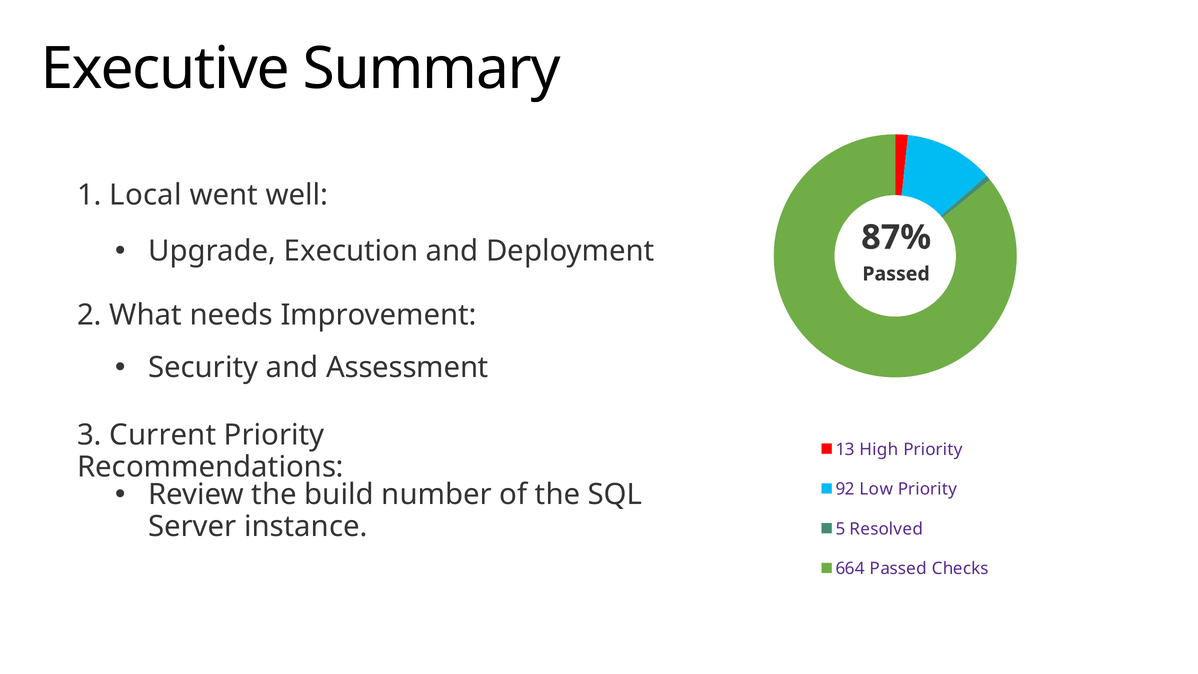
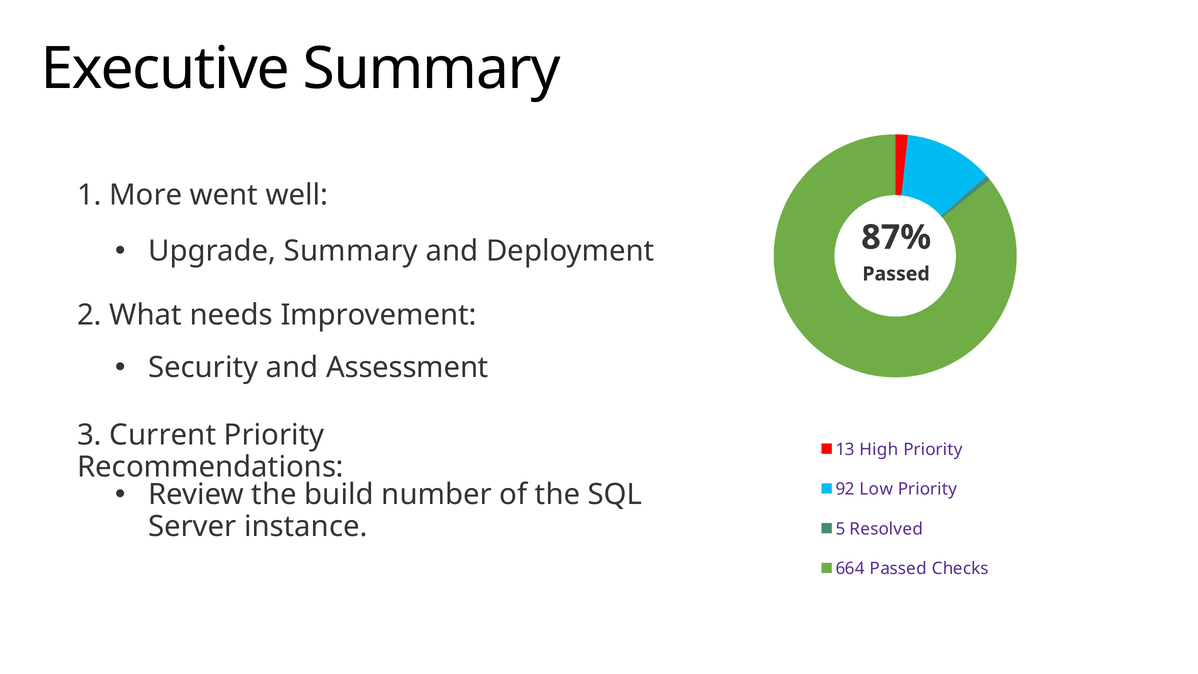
Local: Local -> More (146, 195)
Upgrade Execution: Execution -> Summary (351, 251)
